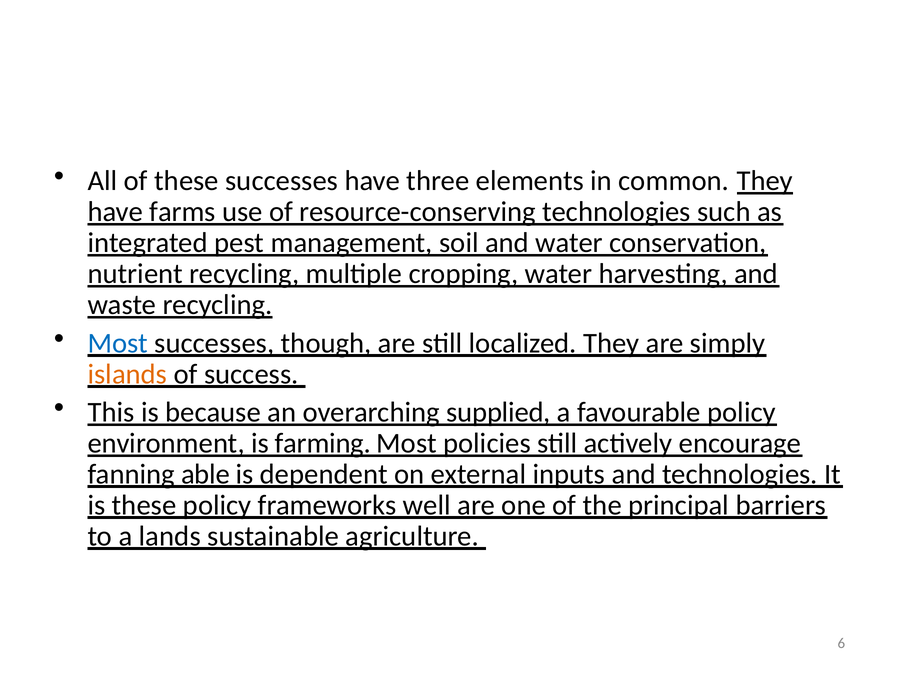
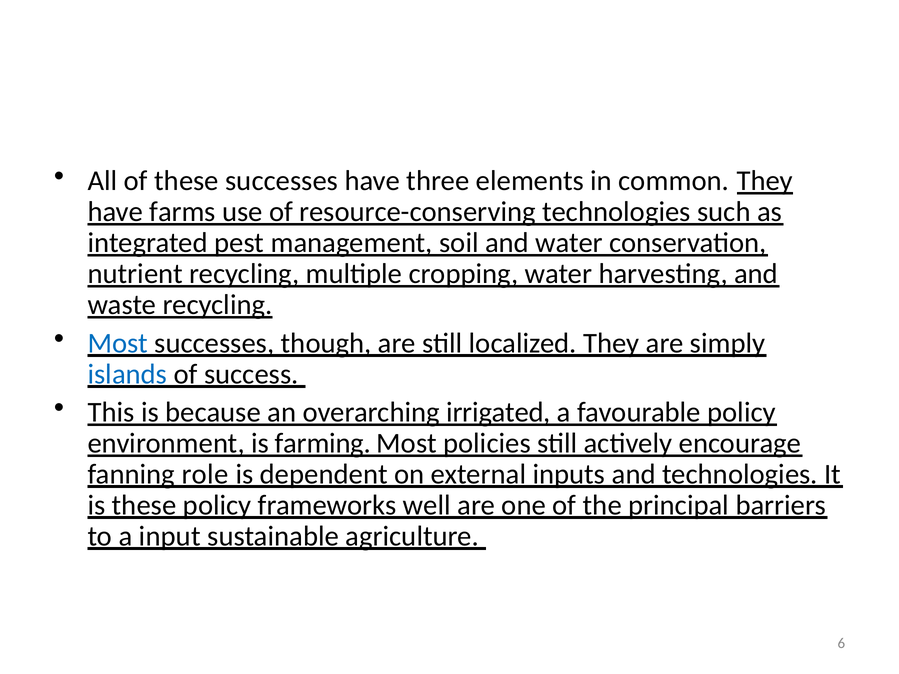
islands colour: orange -> blue (127, 374)
supplied: supplied -> irrigated (499, 412)
able: able -> role (205, 474)
lands: lands -> input (170, 536)
